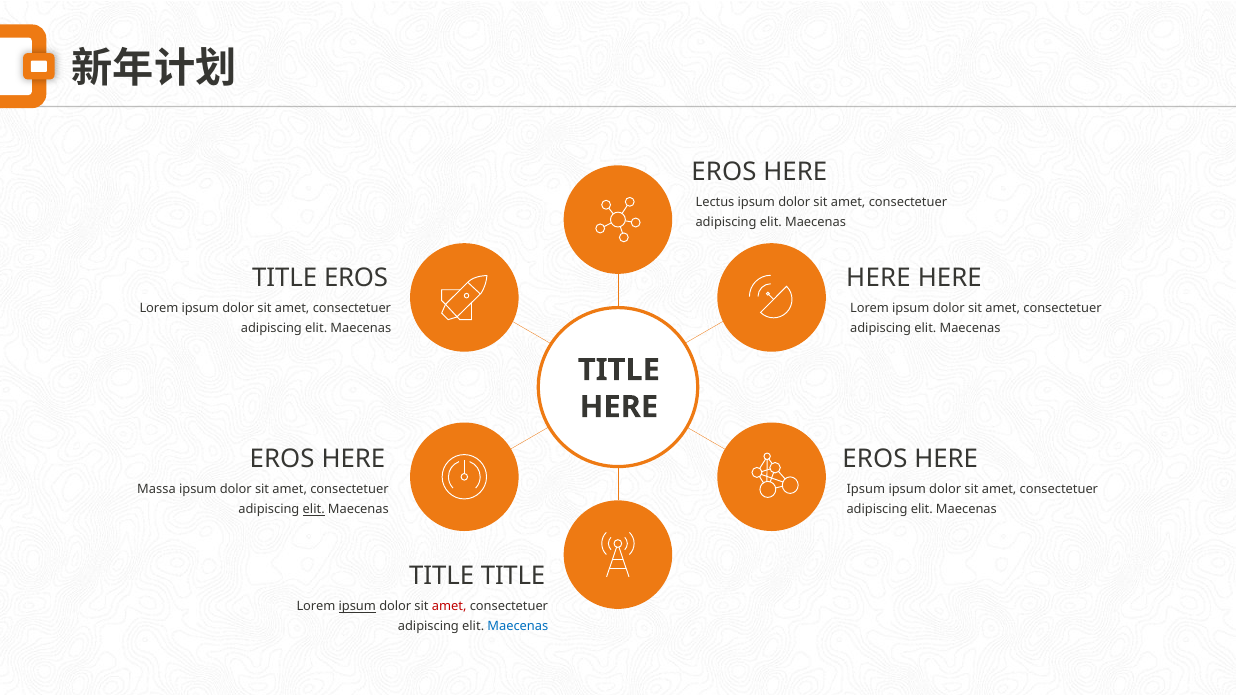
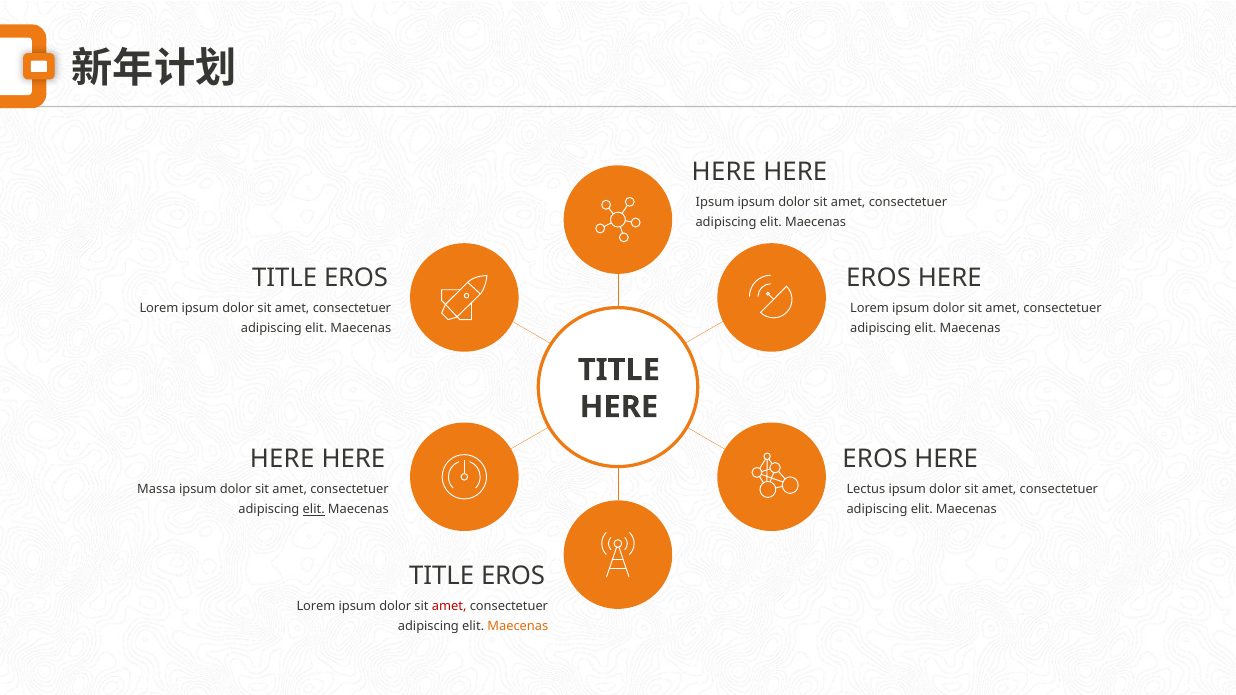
EROS: EROS -> HERE (724, 172)
Lectus: Lectus -> Ipsum (715, 202)
HERE: HERE -> EROS (879, 278)
EROS: EROS -> HERE (282, 460)
Ipsum: Ipsum -> Lectus (866, 490)
TITLE: TITLE -> EROS (513, 577)
ipsum underline: present -> none (357, 607)
Maecenas colour: blue -> orange (518, 627)
